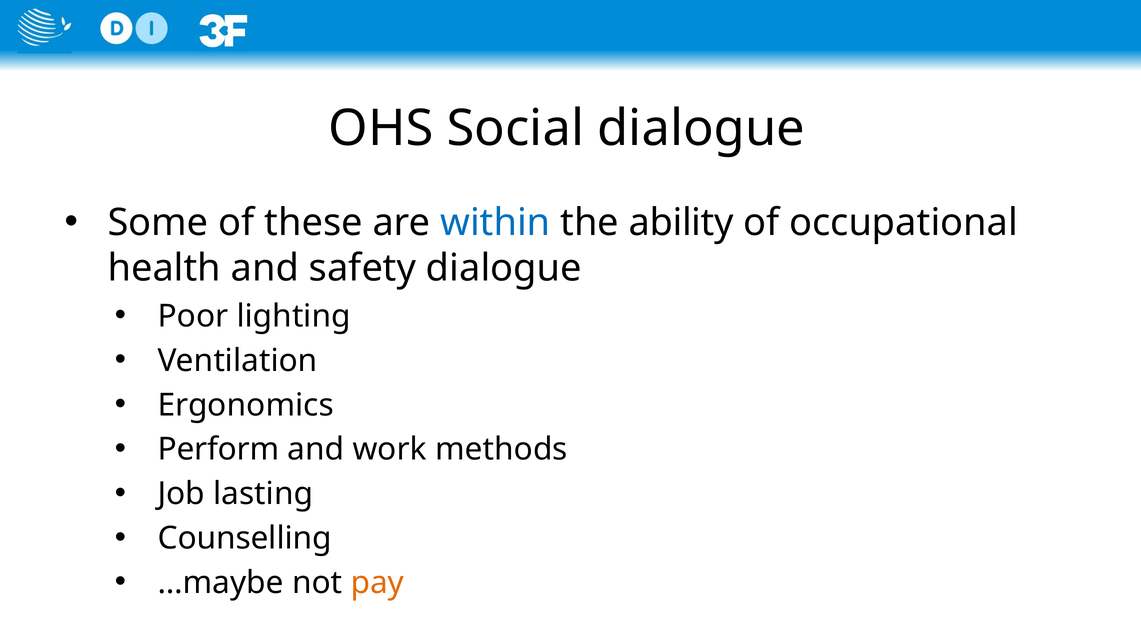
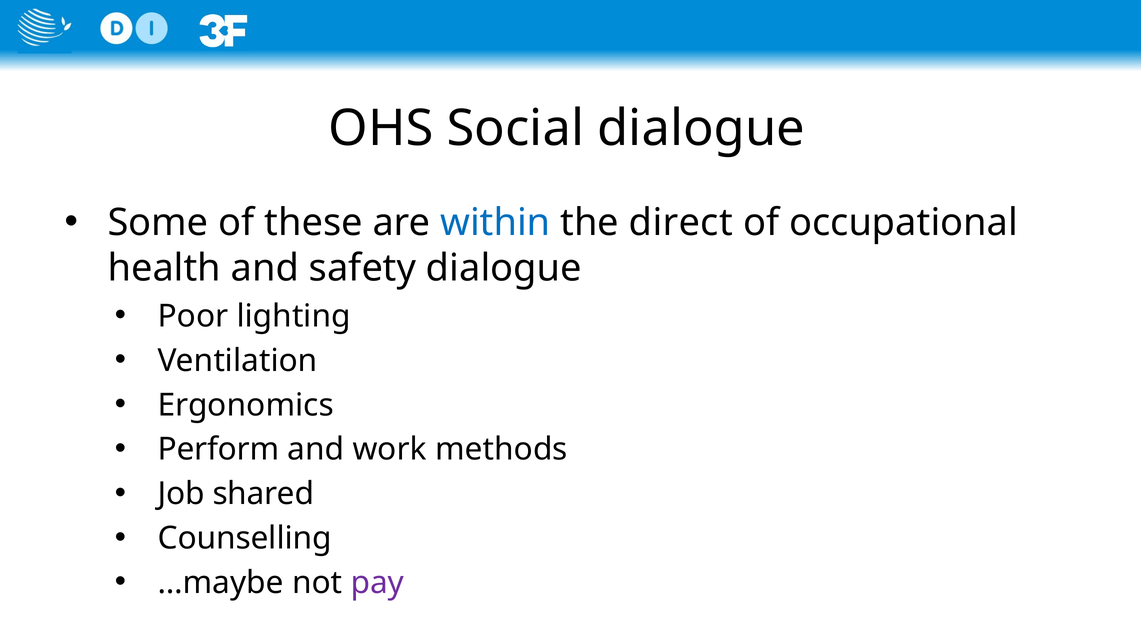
ability: ability -> direct (681, 223)
lasting: lasting -> shared (263, 494)
pay colour: orange -> purple (377, 583)
